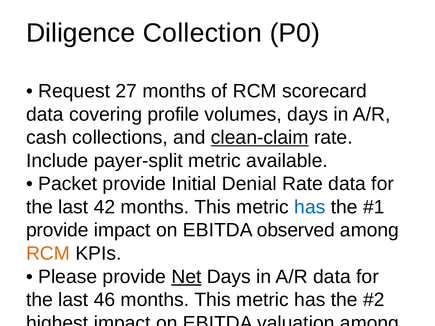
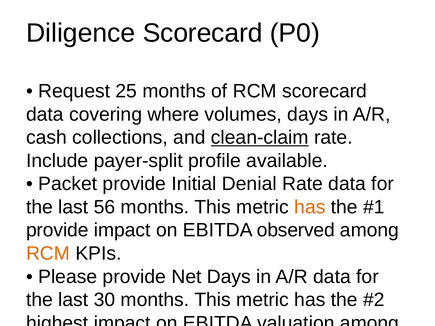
Diligence Collection: Collection -> Scorecard (203, 33)
27: 27 -> 25 (126, 91)
profile: profile -> where (173, 114)
payer-split metric: metric -> profile (215, 161)
42: 42 -> 56 (104, 207)
has colour: blue -> orange (310, 207)
Net underline: present -> none (186, 277)
46: 46 -> 30 (104, 300)
